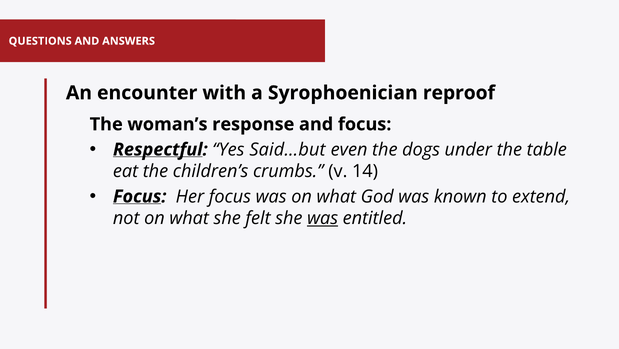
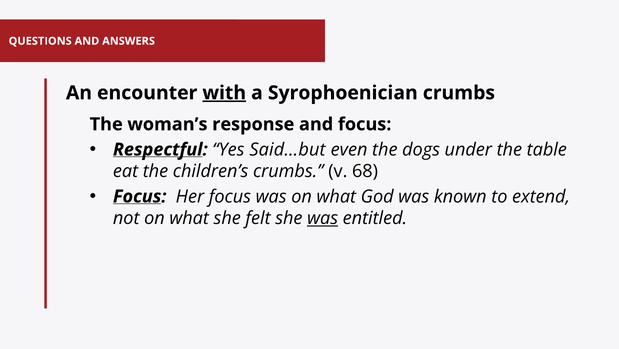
with underline: none -> present (224, 93)
Syrophoenician reproof: reproof -> crumbs (459, 93)
14: 14 -> 68 (365, 171)
